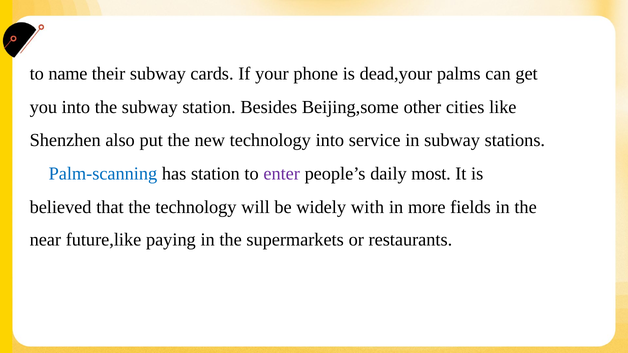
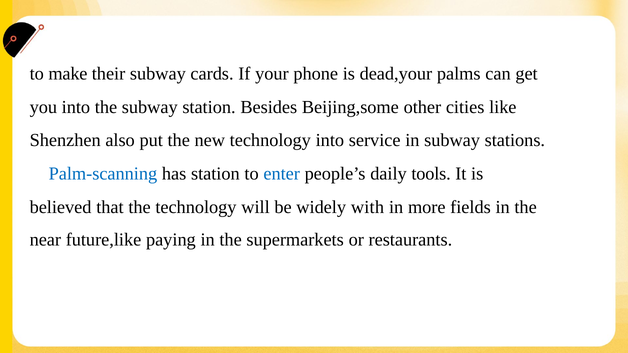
name: name -> make (68, 74)
enter colour: purple -> blue (282, 174)
most: most -> tools (431, 174)
